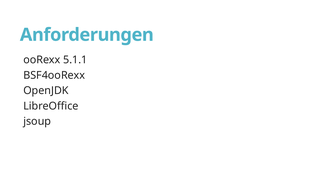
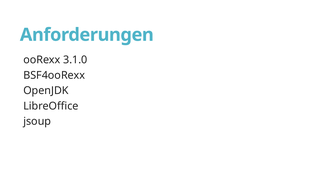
5.1.1: 5.1.1 -> 3.1.0 (75, 60)
